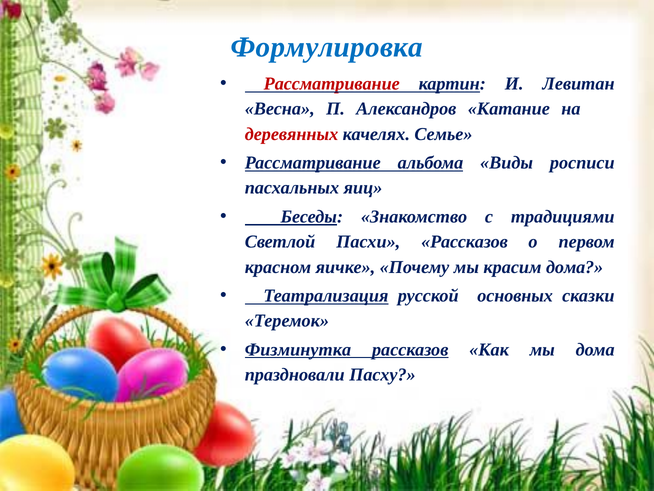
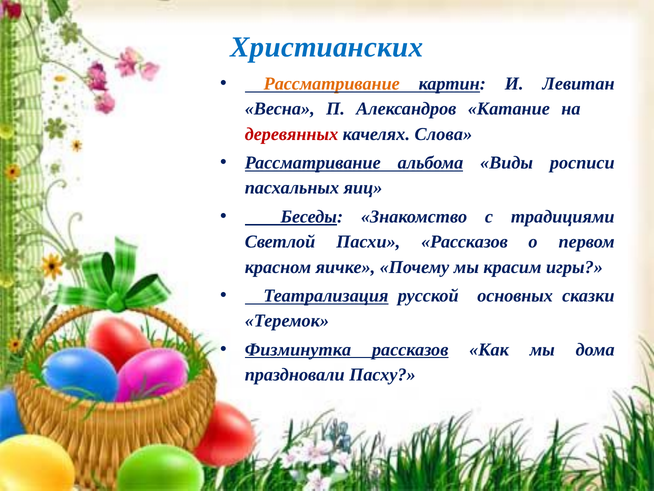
Формулировка: Формулировка -> Христианских (327, 47)
Рассматривание colour: red -> orange (332, 84)
Семье: Семье -> Слова (443, 134)
красим дома: дома -> игры (575, 267)
